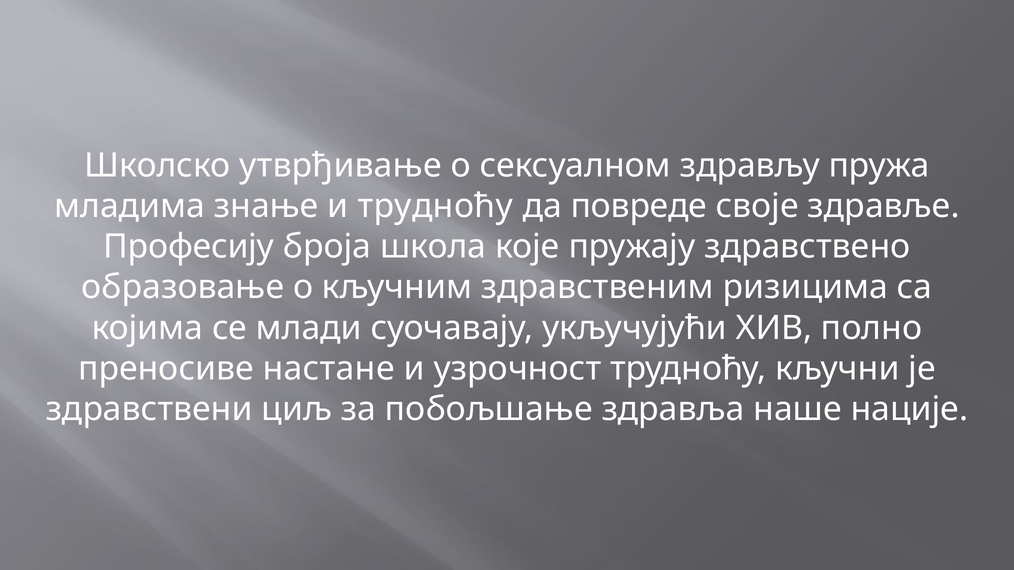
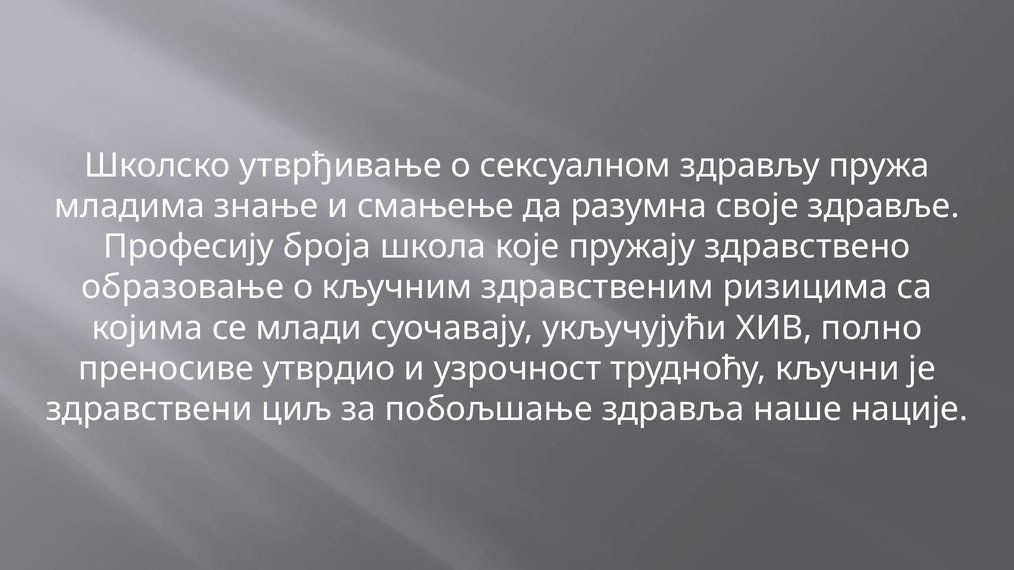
и трудноћу: трудноћу -> смањење (436, 206)
повреде: повреде -> разумна (639, 206)
настане: настане -> утврдио (329, 369)
